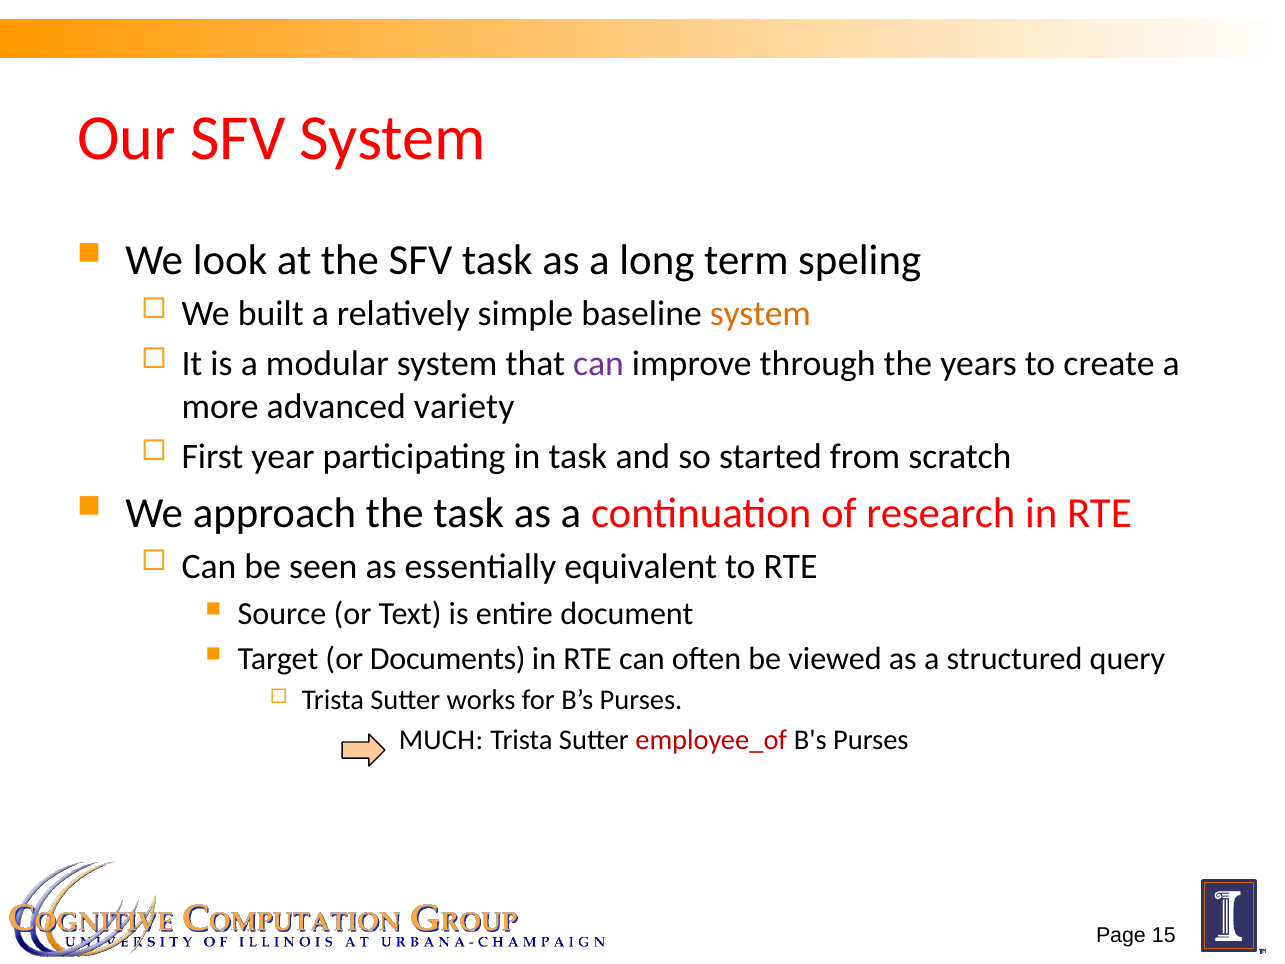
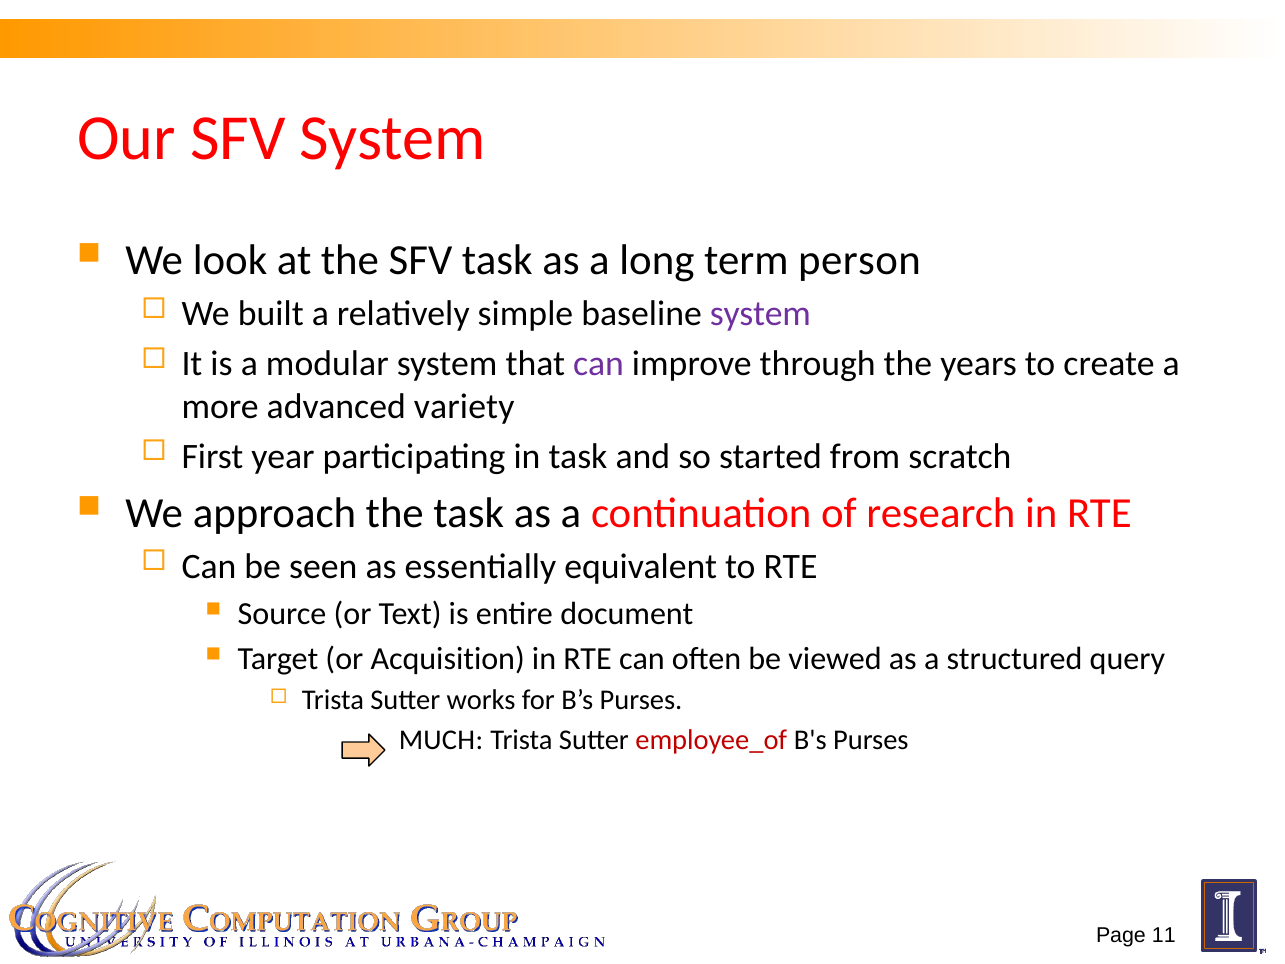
speling: speling -> person (860, 260)
system colour: orange -> purple (760, 314)
Documents: Documents -> Acquisition (448, 658)
15: 15 -> 11 (1164, 935)
